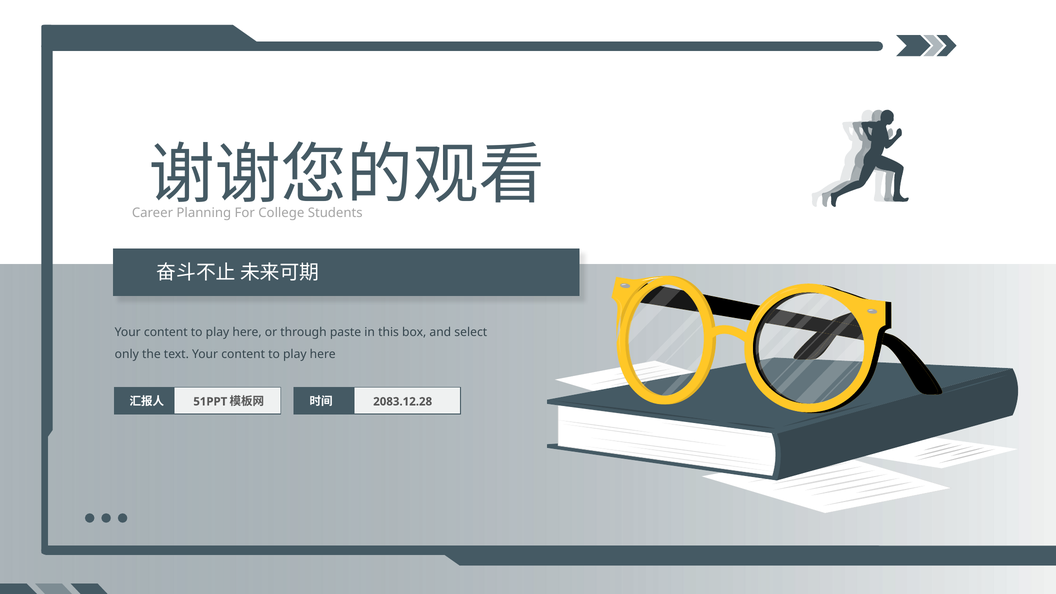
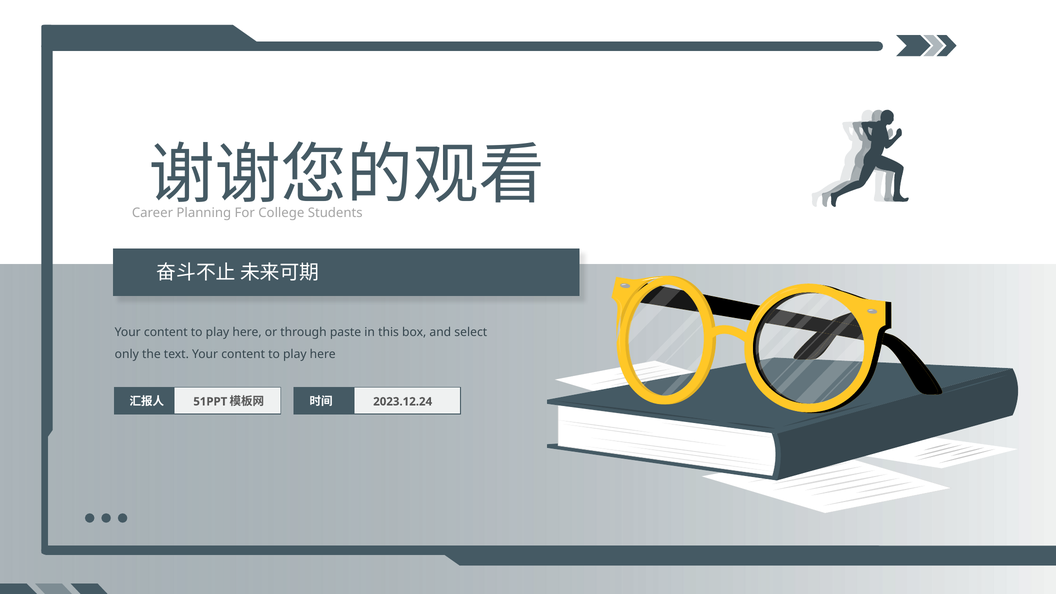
2083.12.28: 2083.12.28 -> 2023.12.24 (403, 402)
